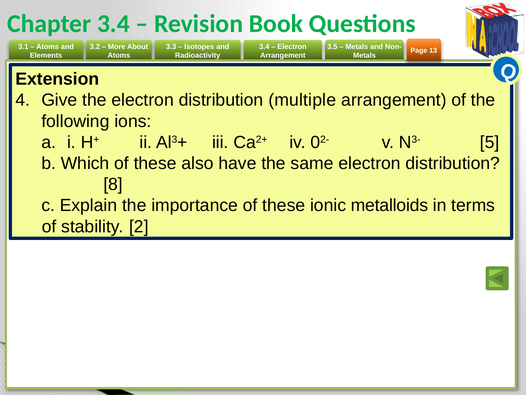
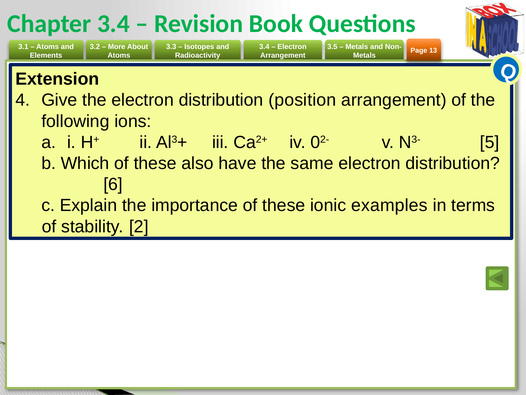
multiple: multiple -> position (302, 100)
8: 8 -> 6 (113, 184)
metalloids: metalloids -> examples (389, 205)
